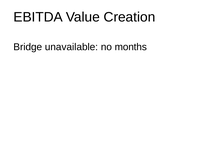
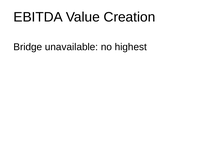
months: months -> highest (131, 47)
